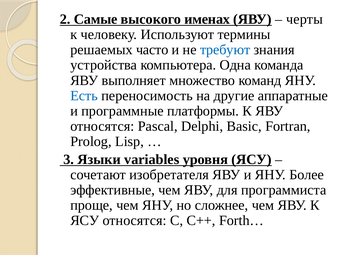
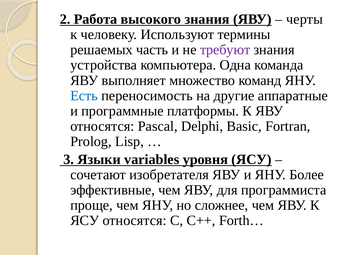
Самые: Самые -> Работа (96, 19)
высокого именах: именах -> знания (207, 19)
часто: часто -> часть (152, 50)
требуют colour: blue -> purple (225, 50)
